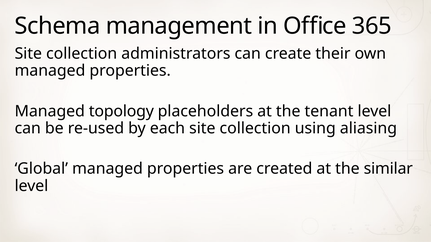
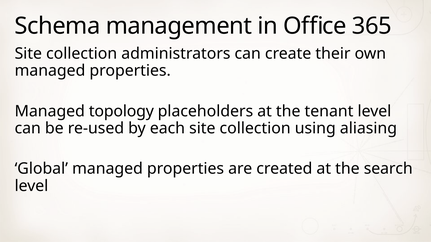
similar: similar -> search (388, 169)
